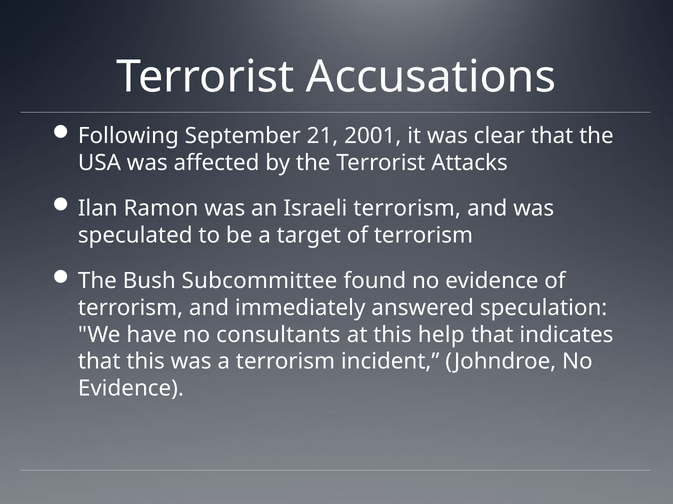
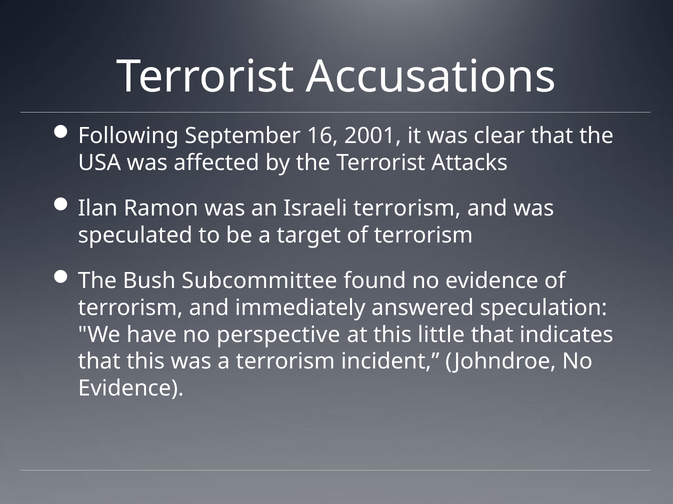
21: 21 -> 16 (323, 136)
consultants: consultants -> perspective (278, 335)
help: help -> little (441, 335)
